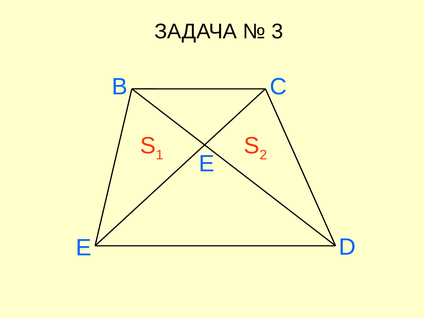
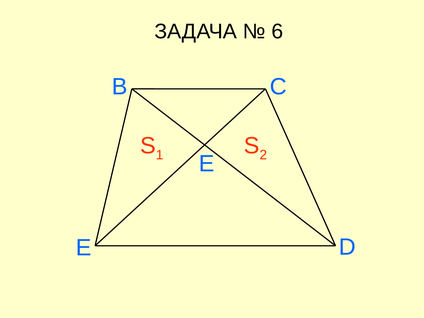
3: 3 -> 6 (278, 32)
